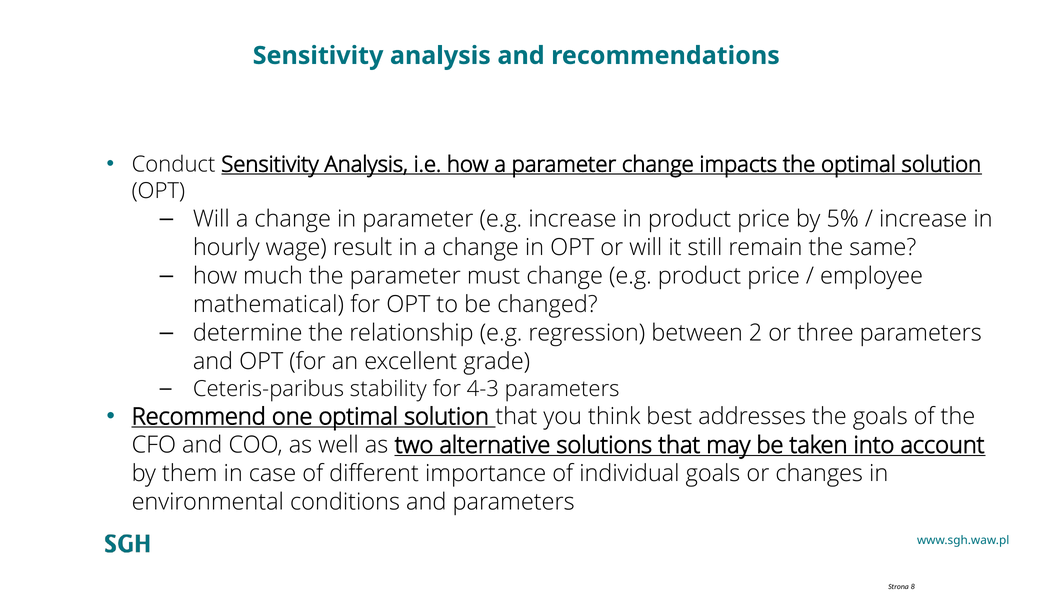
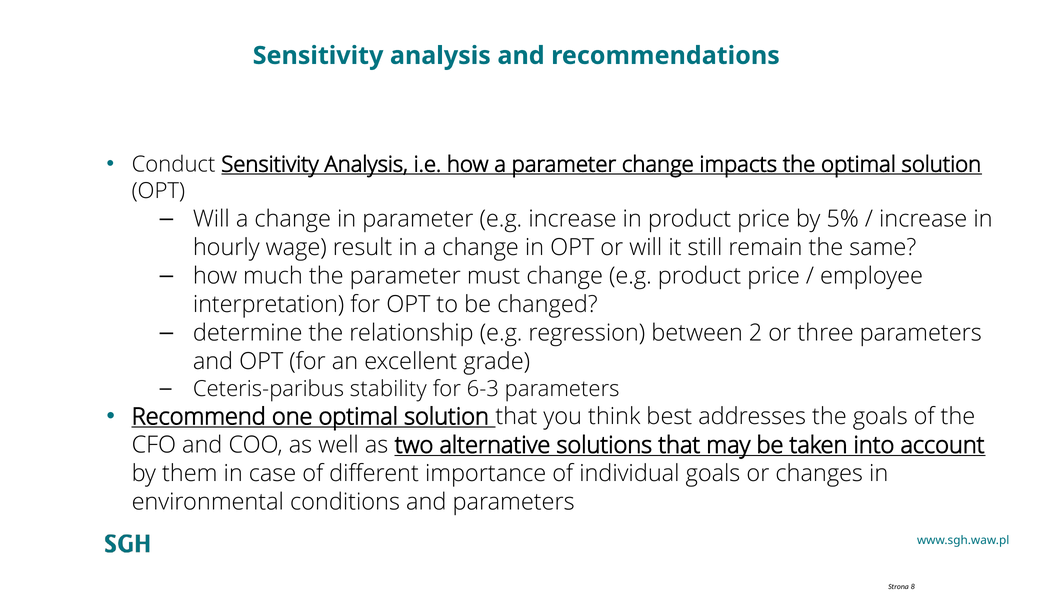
mathematical: mathematical -> interpretation (269, 305)
4-3: 4-3 -> 6-3 (483, 389)
